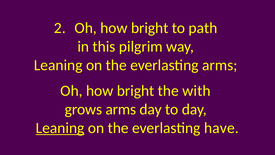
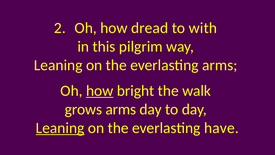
2 Oh how bright: bright -> dread (150, 28)
path: path -> with (203, 28)
how underline: none -> present (100, 91)
with: with -> walk (197, 91)
